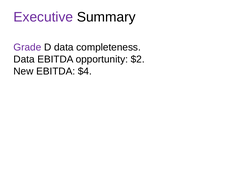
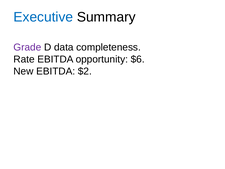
Executive colour: purple -> blue (43, 17)
Data: Data -> Rate (24, 59)
$2: $2 -> $6 (138, 59)
$4: $4 -> $2 (85, 71)
